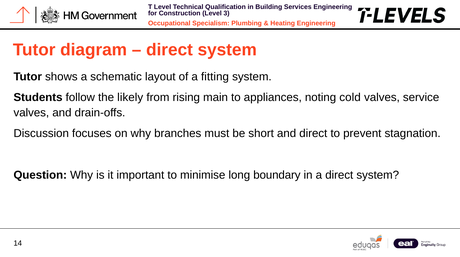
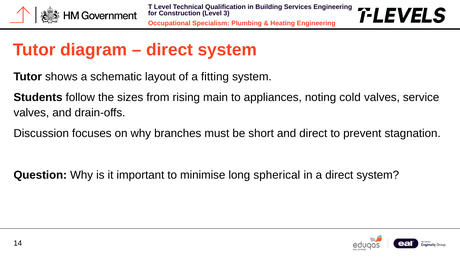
likely: likely -> sizes (130, 98)
boundary: boundary -> spherical (277, 175)
